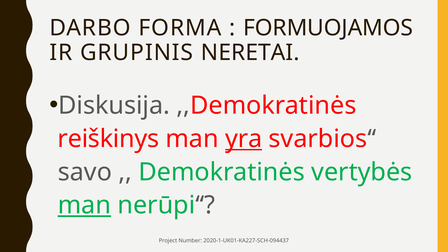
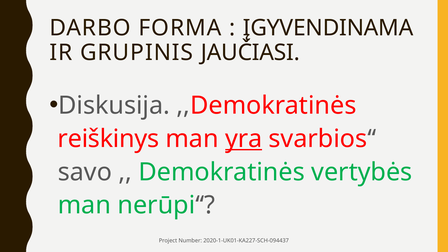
FORMUOJAMOS: FORMUOJAMOS -> ĮGYVENDINAMA (328, 28)
NERETAI: NERETAI -> JAUČIASI (250, 53)
man underline: present -> none (84, 205)
